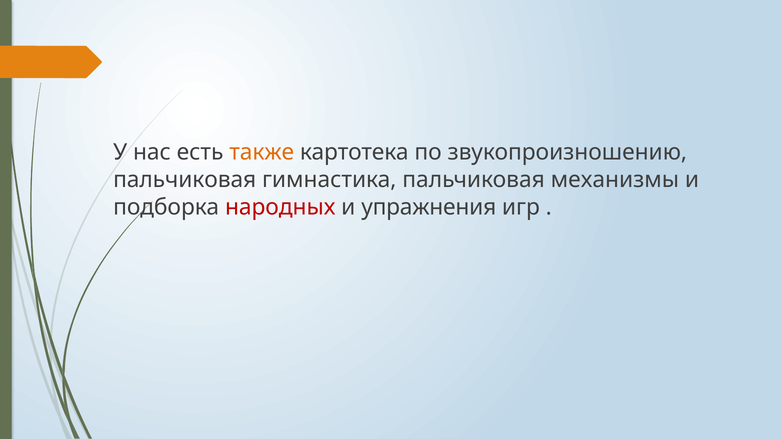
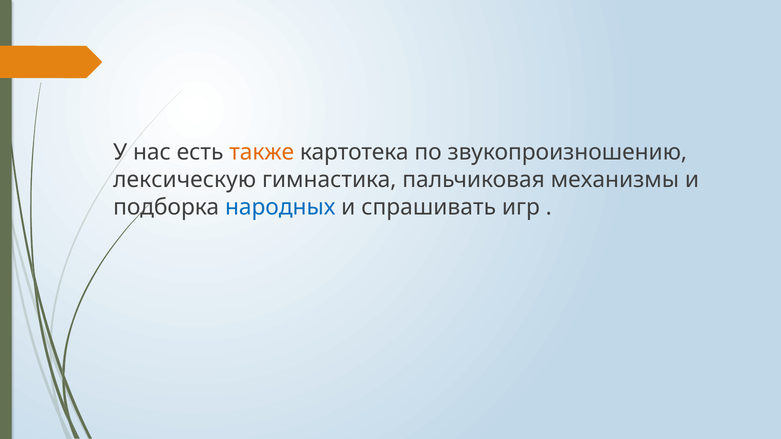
пальчиковая: пальчиковая -> лексическую (185, 180)
народных colour: red -> blue (280, 207)
упражнения: упражнения -> спрашивать (429, 207)
